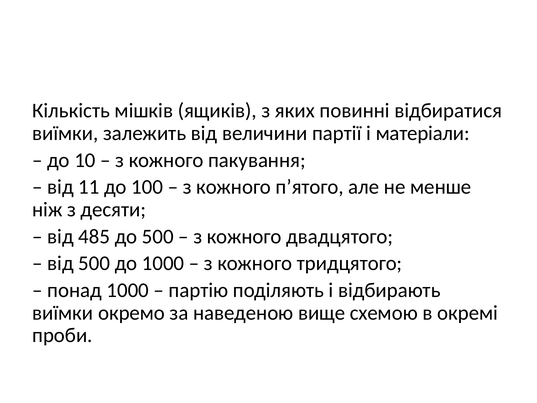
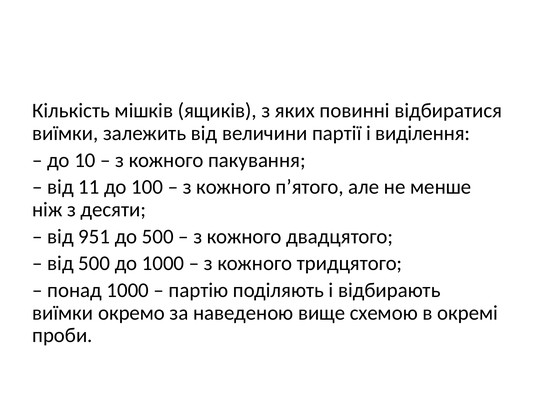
матеріали: матеріали -> виділення (423, 133)
485: 485 -> 951 (94, 236)
